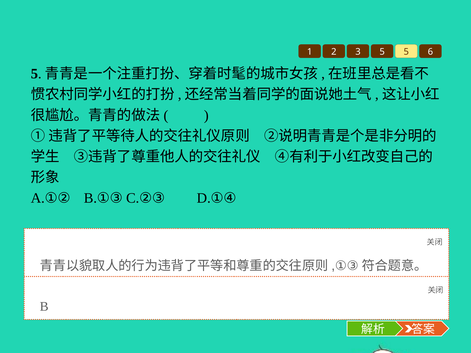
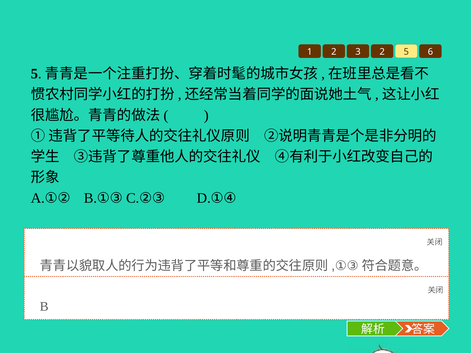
3 5: 5 -> 2 (382, 52)
